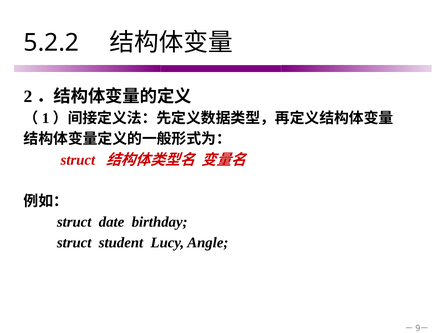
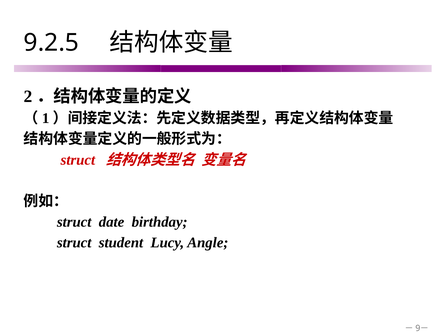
5.2.2: 5.2.2 -> 9.2.5 (51, 43)
